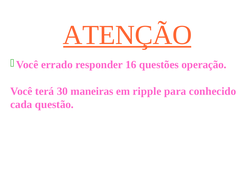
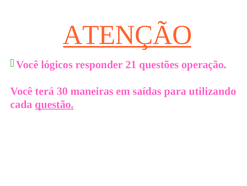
errado: errado -> lógicos (57, 64)
16: 16 -> 21 (131, 64)
ripple: ripple -> saídas (147, 91)
conhecido: conhecido -> utilizando (213, 91)
questão underline: none -> present (54, 104)
